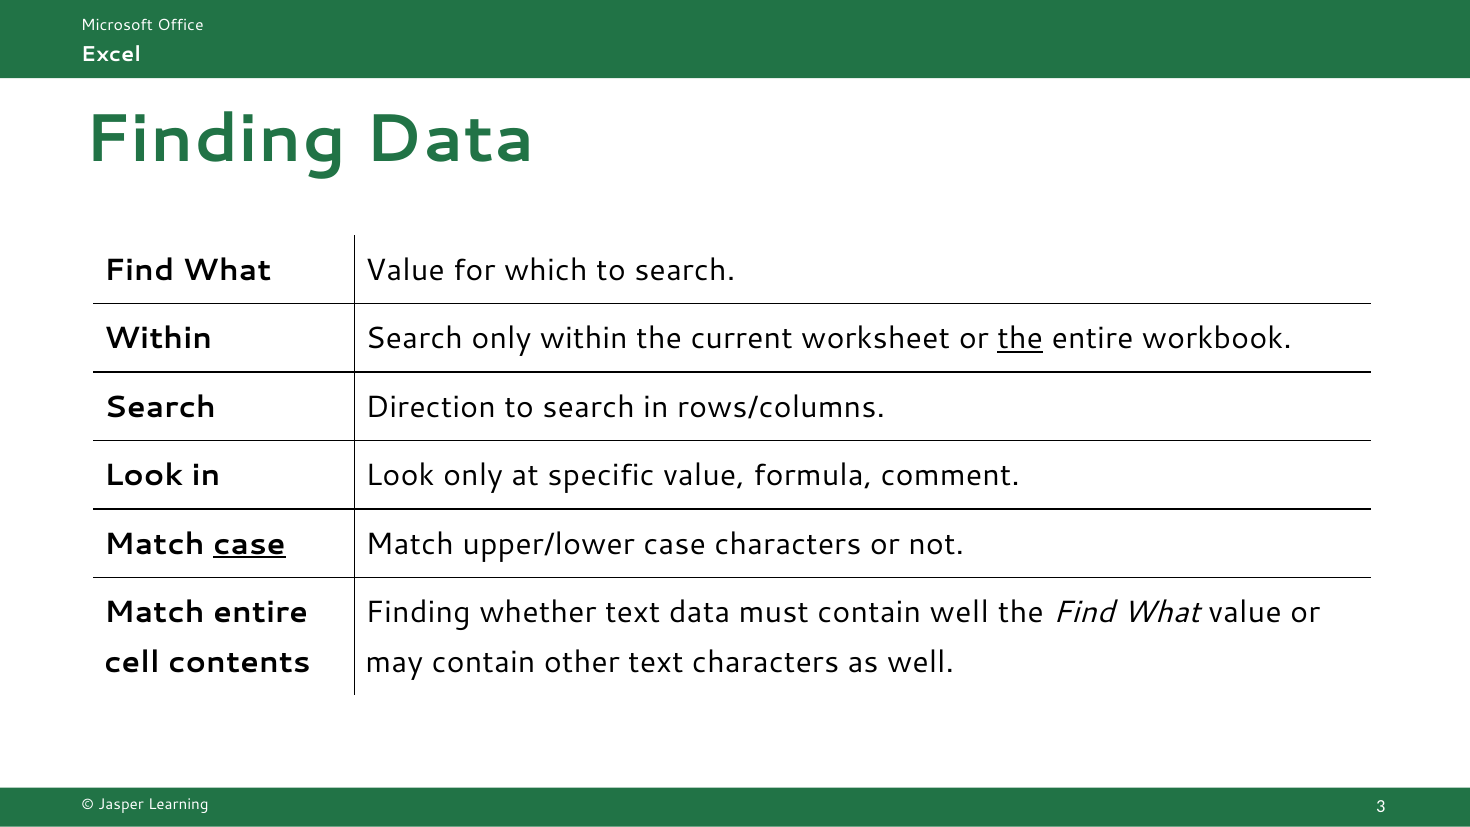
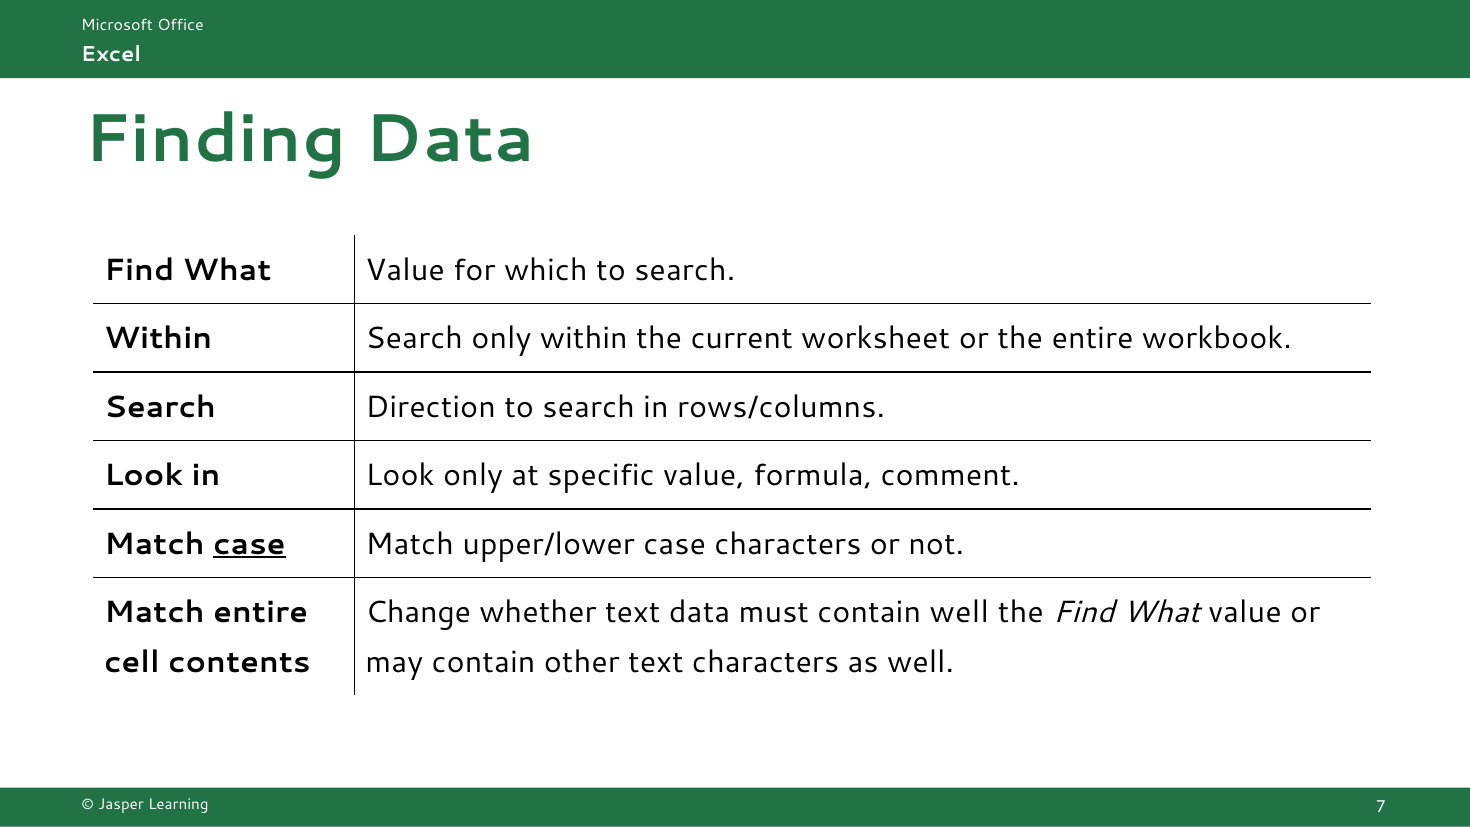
the underline: present -> none (1020, 339)
Finding: Finding -> Change (418, 612)
3: 3 -> 7 (1381, 806)
